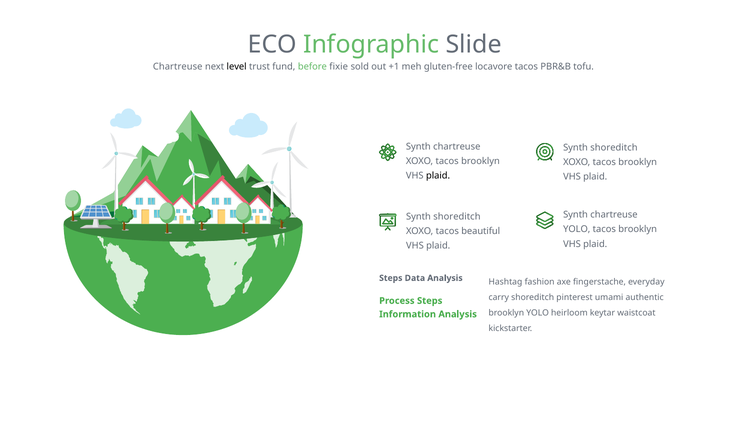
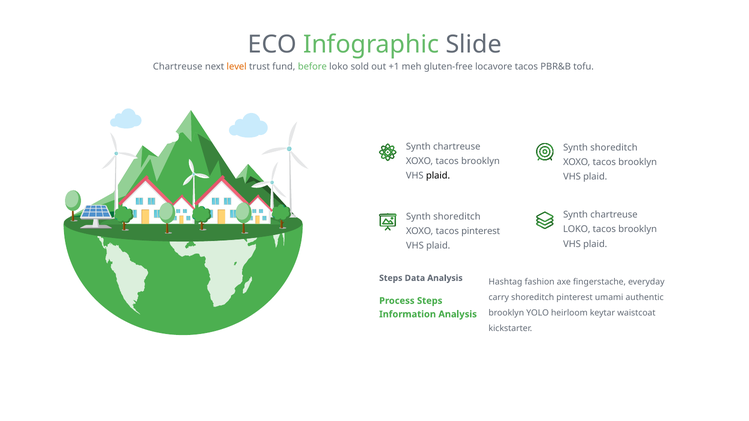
level colour: black -> orange (237, 67)
before fixie: fixie -> loko (339, 67)
YOLO: YOLO -> LOKO (577, 230)
tacos beautiful: beautiful -> pinterest (481, 231)
